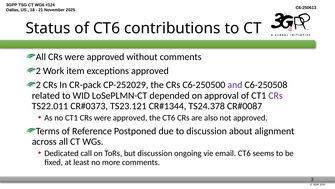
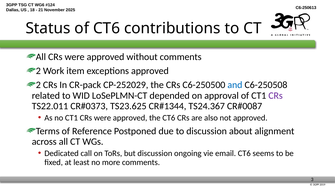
and colour: purple -> blue (235, 85)
TS23.121: TS23.121 -> TS23.625 (128, 106)
TS24.378: TS24.378 -> TS24.367 (207, 106)
